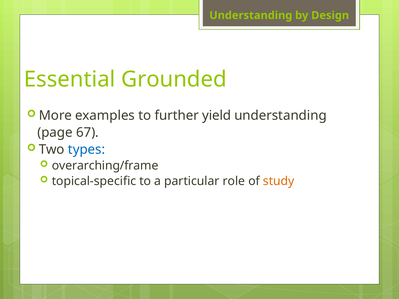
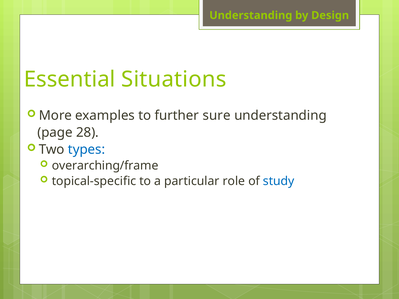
Grounded: Grounded -> Situations (174, 79)
yield: yield -> sure (217, 115)
67: 67 -> 28 (87, 133)
study colour: orange -> blue (279, 181)
